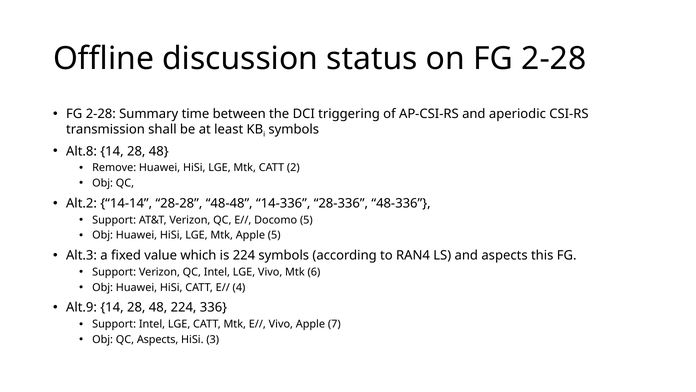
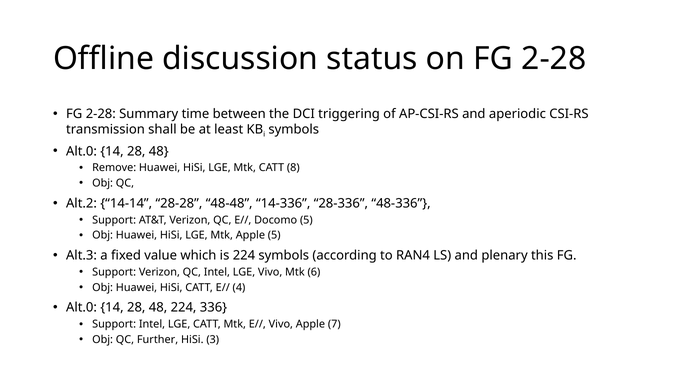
Alt.8: Alt.8 -> Alt.0 (82, 151)
2: 2 -> 8 (293, 168)
and aspects: aspects -> plenary (505, 255)
Alt.9: Alt.9 -> Alt.0 (82, 307)
QC Aspects: Aspects -> Further (158, 339)
